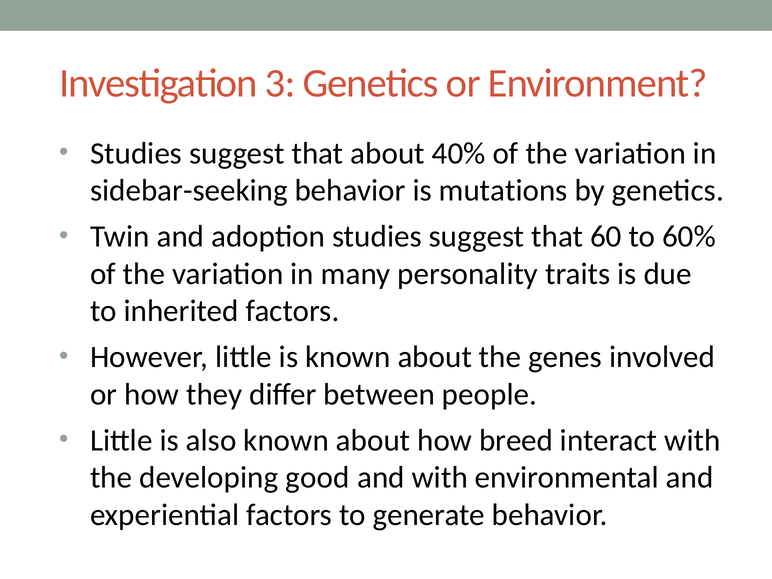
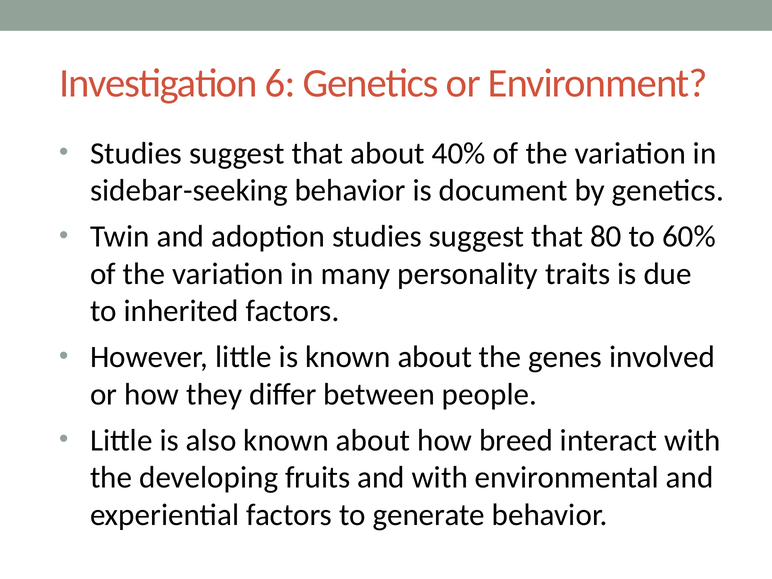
3: 3 -> 6 (280, 83)
mutations: mutations -> document (503, 191)
60: 60 -> 80 (606, 237)
good: good -> fruits (318, 478)
